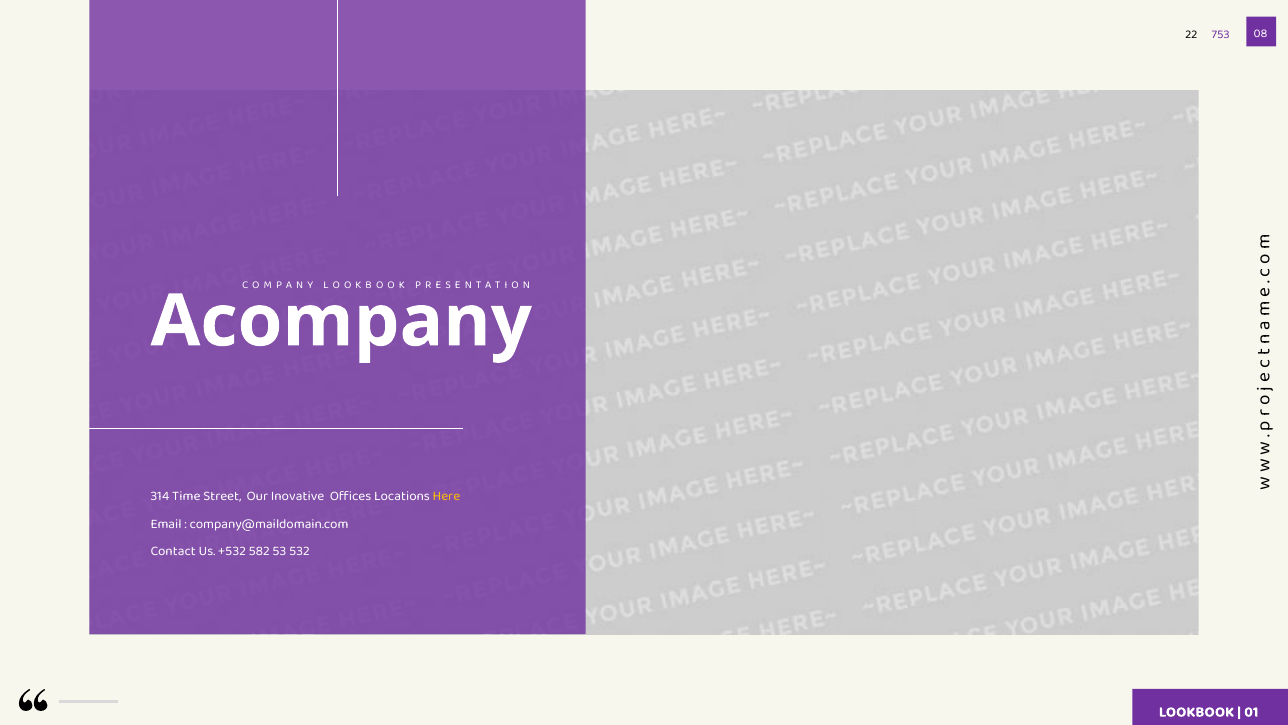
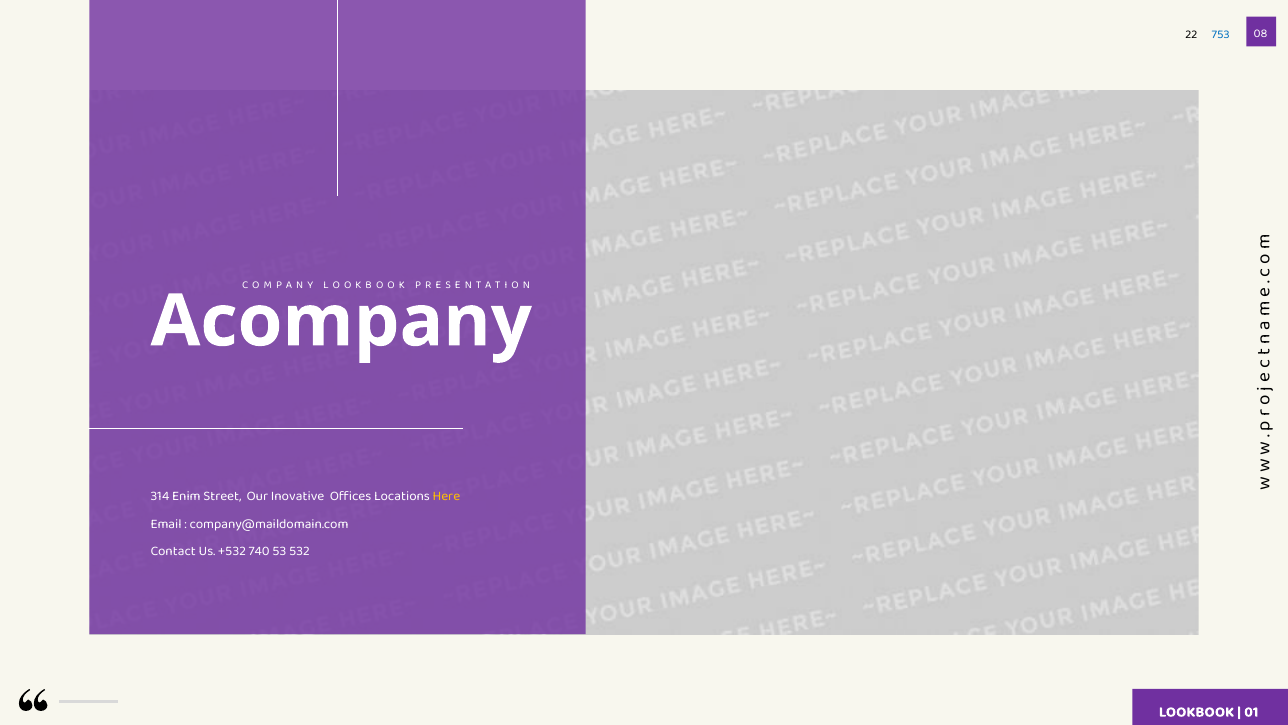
753 colour: purple -> blue (1221, 34)
Time: Time -> Enim (186, 496)
582: 582 -> 740 (259, 551)
